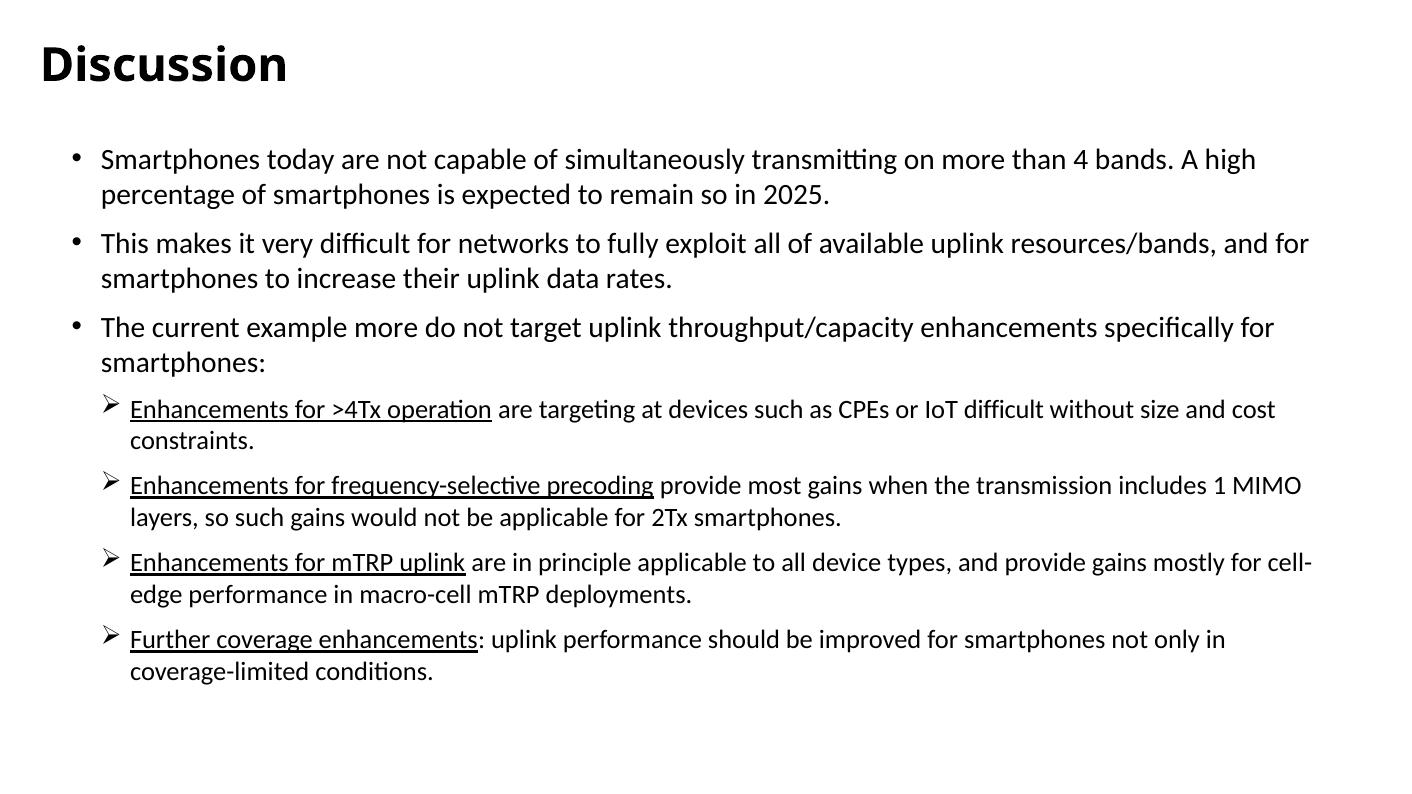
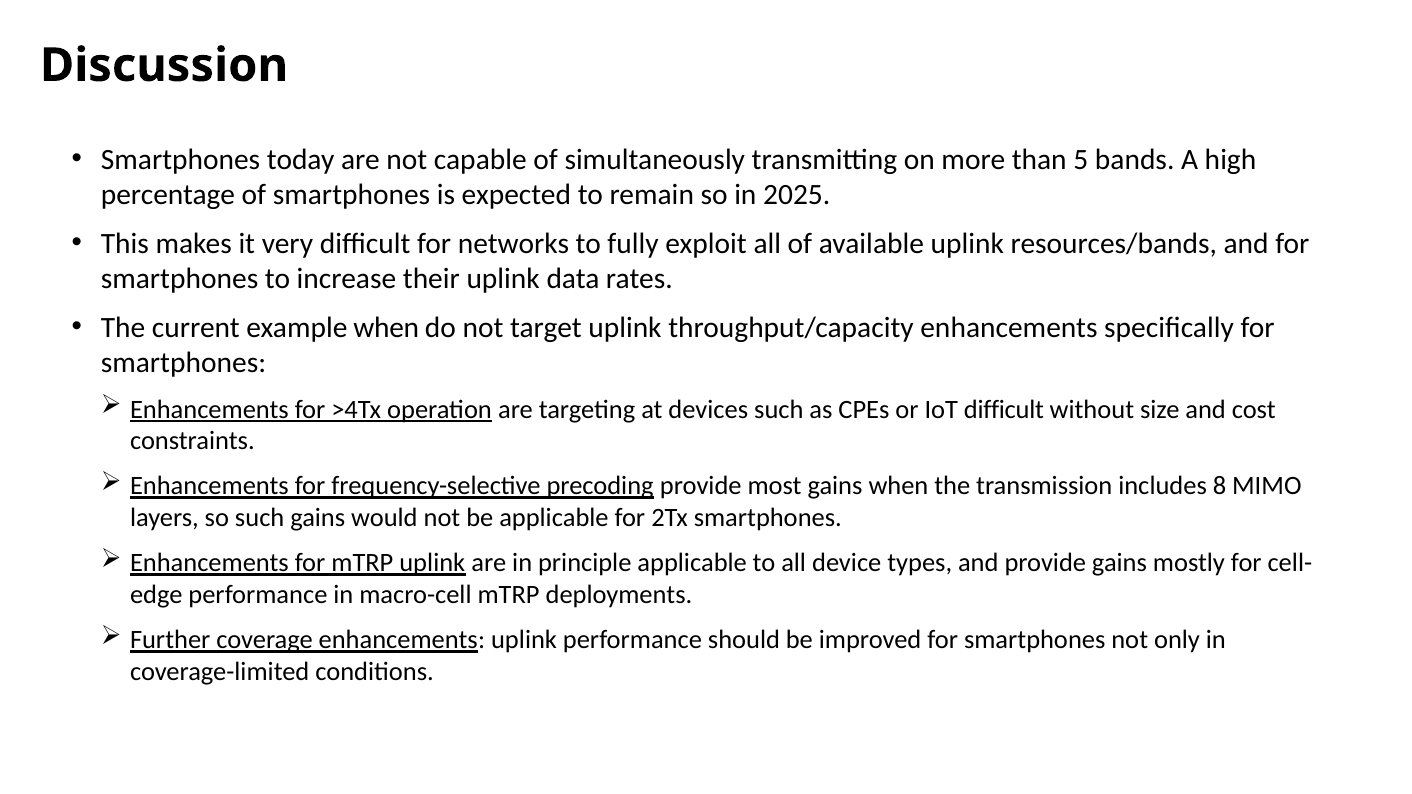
4: 4 -> 5 (1081, 160)
example more: more -> when (386, 328)
1: 1 -> 8 (1219, 486)
